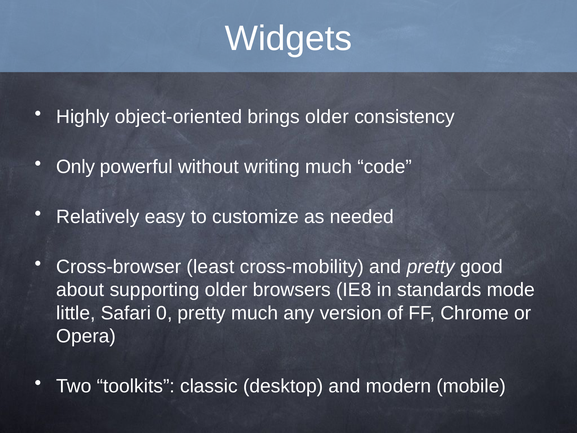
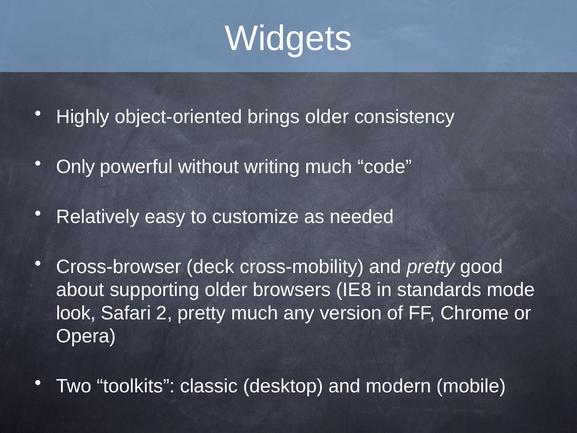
least: least -> deck (210, 267)
little: little -> look (76, 313)
0: 0 -> 2 (164, 313)
